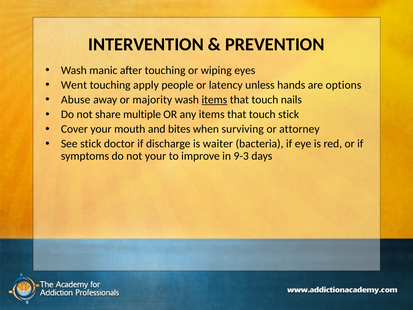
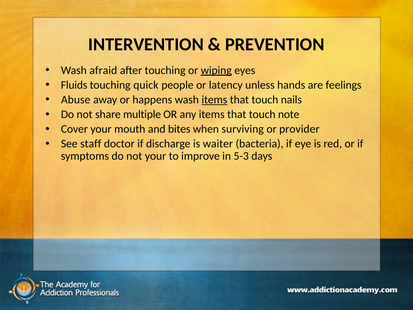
manic: manic -> afraid (103, 70)
wiping underline: none -> present (216, 70)
Went: Went -> Fluids (74, 85)
apply: apply -> quick (146, 85)
options: options -> feelings (344, 85)
majority: majority -> happens (152, 100)
touch stick: stick -> note (289, 114)
attorney: attorney -> provider (299, 129)
See stick: stick -> staff (91, 144)
9-3: 9-3 -> 5-3 (241, 156)
